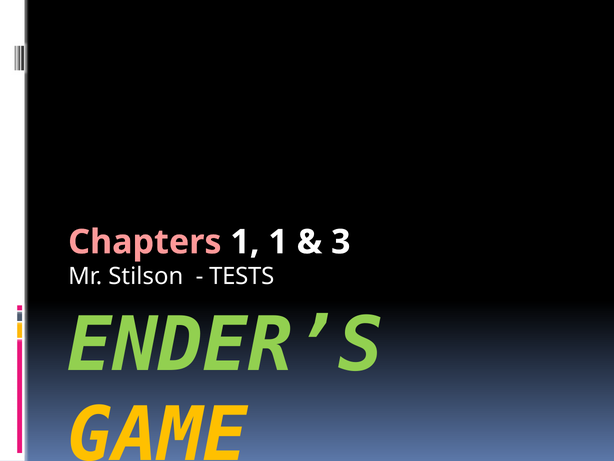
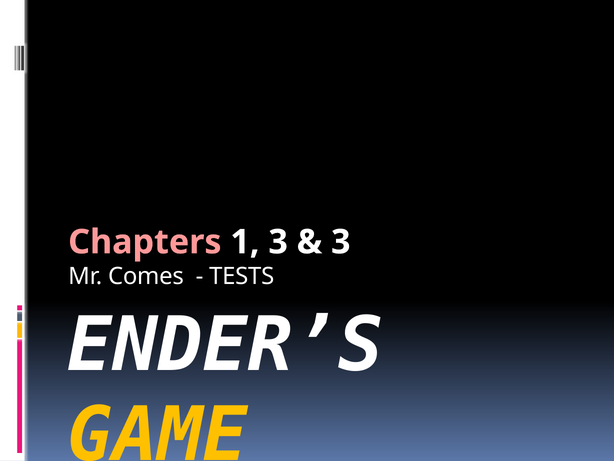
1 1: 1 -> 3 (278, 242)
Stilson: Stilson -> Comes (146, 276)
ENDER’S colour: light green -> white (225, 345)
